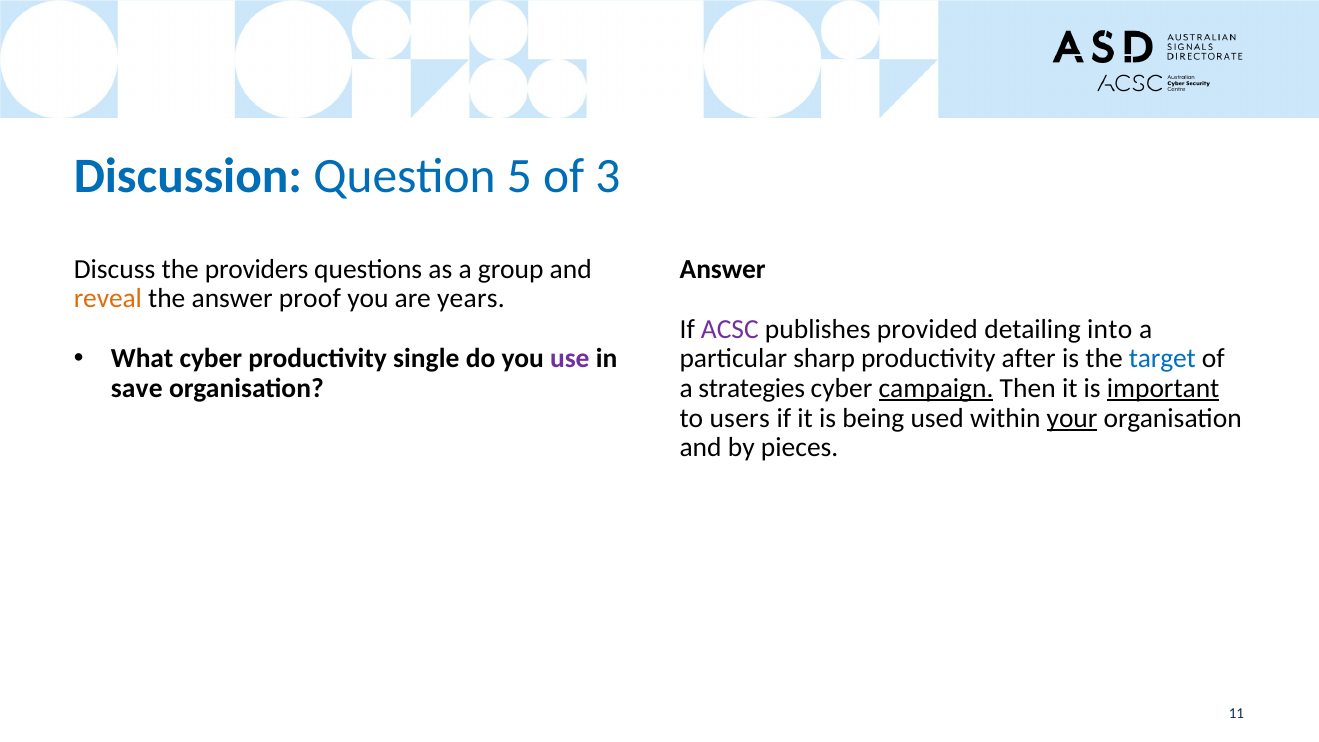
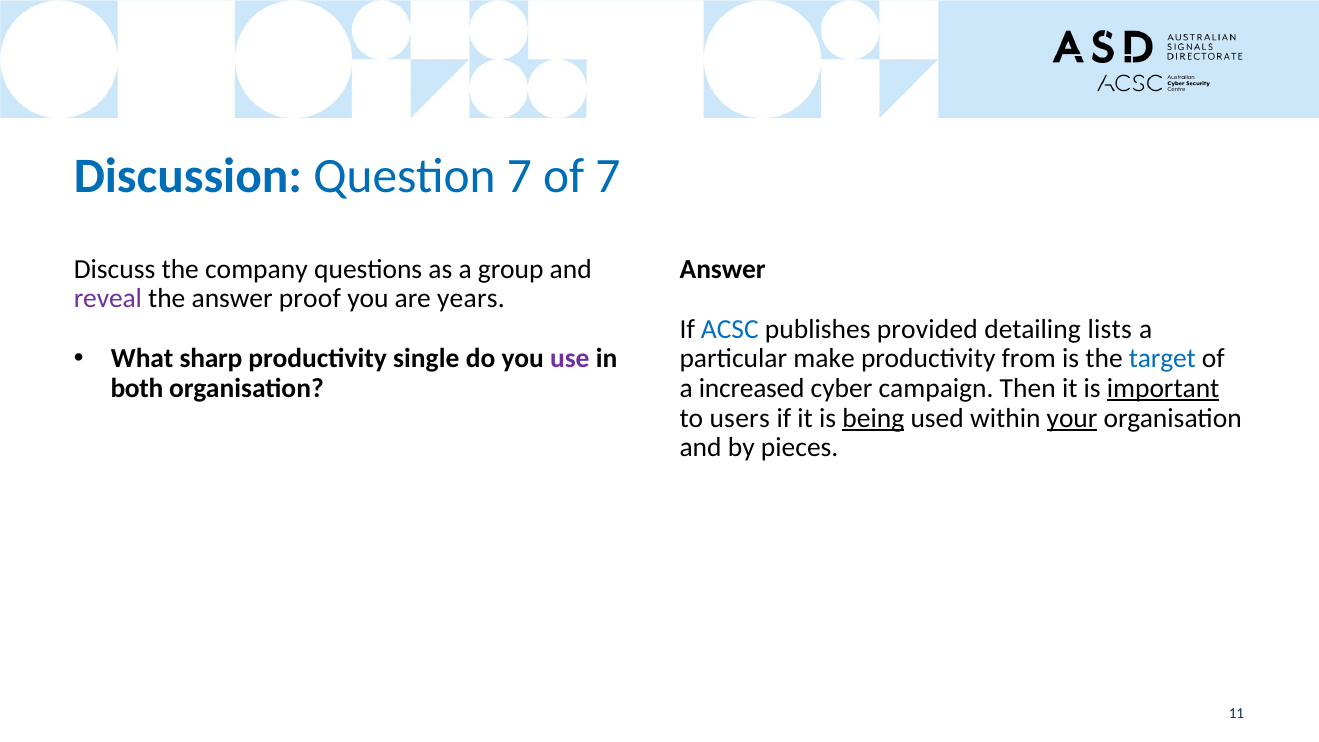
Question 5: 5 -> 7 (519, 176)
of 3: 3 -> 7 (608, 176)
providers: providers -> company (256, 269)
reveal colour: orange -> purple (108, 299)
ACSC colour: purple -> blue (730, 329)
into: into -> lists (1110, 329)
What cyber: cyber -> sharp (211, 359)
sharp: sharp -> make (824, 359)
after: after -> from (1029, 359)
save: save -> both (137, 388)
strategies: strategies -> increased (752, 388)
campaign underline: present -> none (936, 388)
being underline: none -> present (873, 418)
